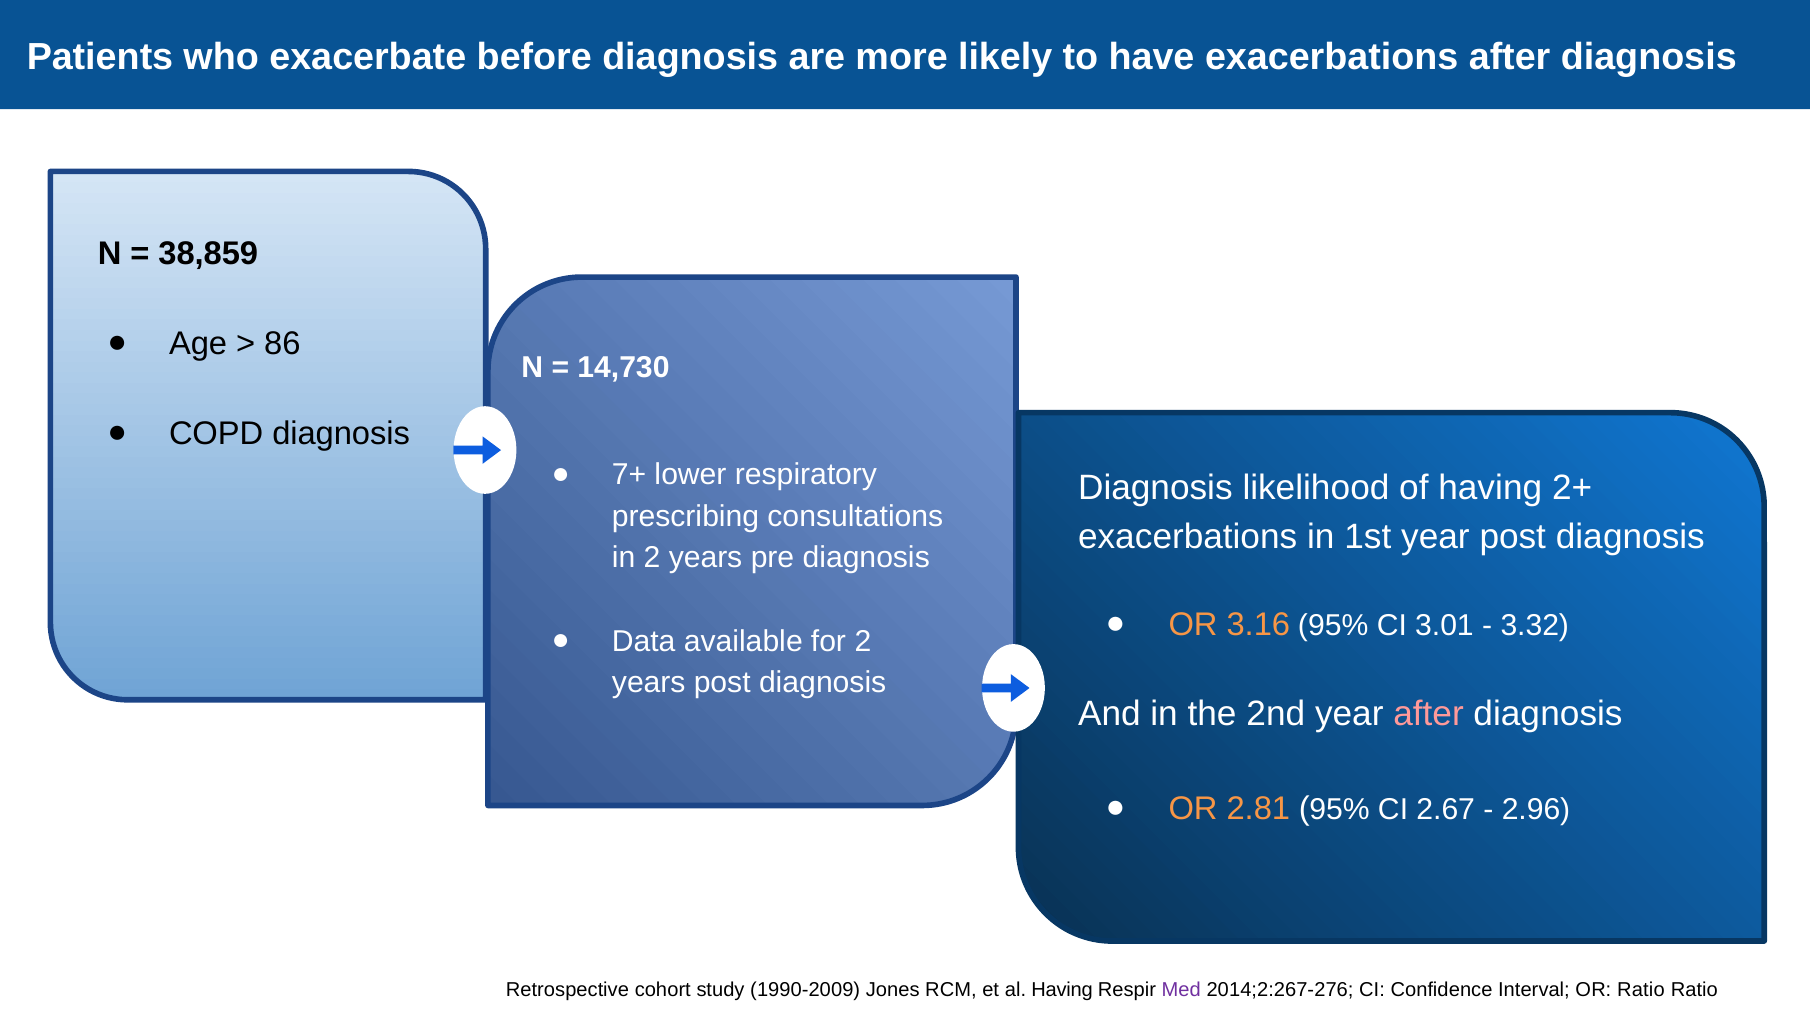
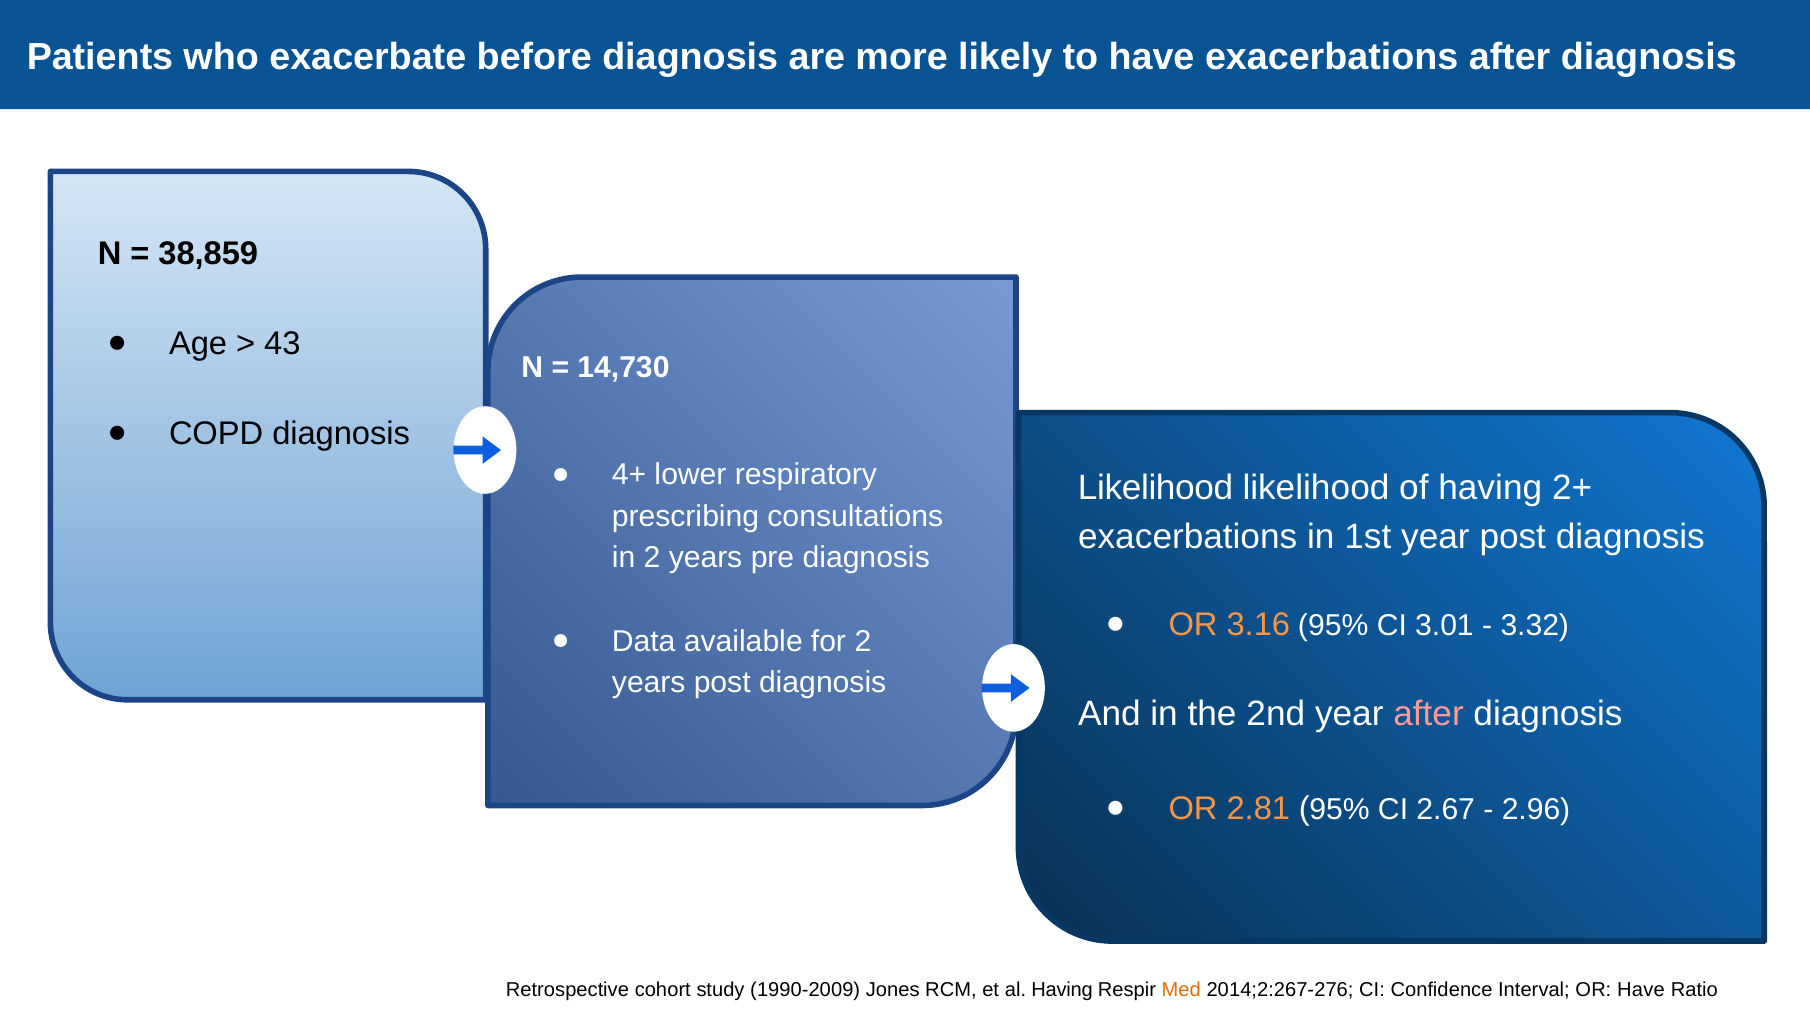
86: 86 -> 43 (282, 344)
7+: 7+ -> 4+ (629, 475)
Diagnosis: Diagnosis -> Likelihood (1156, 488)
Med colour: purple -> orange (1181, 990)
OR Ratio: Ratio -> Have (1641, 990)
